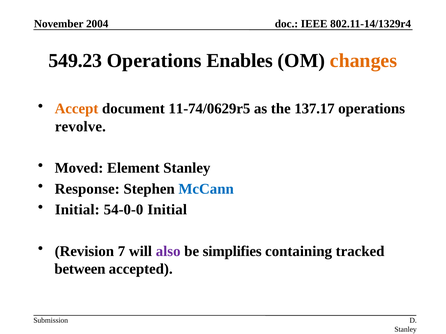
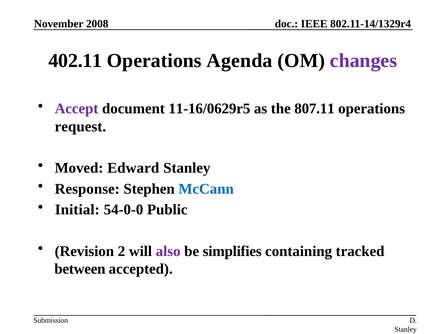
2004: 2004 -> 2008 (97, 24)
549.23: 549.23 -> 402.11 (75, 61)
Enables: Enables -> Agenda (240, 61)
changes colour: orange -> purple (364, 61)
Accept colour: orange -> purple (77, 109)
11-74/0629r5: 11-74/0629r5 -> 11-16/0629r5 (209, 109)
137.17: 137.17 -> 807.11 (315, 109)
revolve: revolve -> request (80, 127)
Element: Element -> Edward (133, 168)
54-0-0 Initial: Initial -> Public (167, 210)
7: 7 -> 2 (122, 252)
